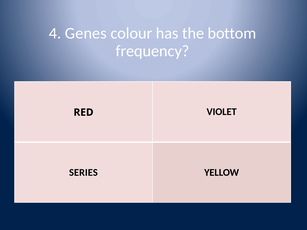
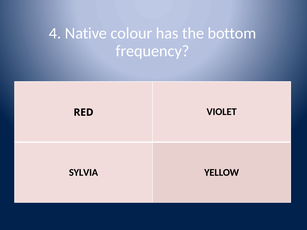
Genes: Genes -> Native (86, 33)
SERIES: SERIES -> SYLVIA (84, 173)
